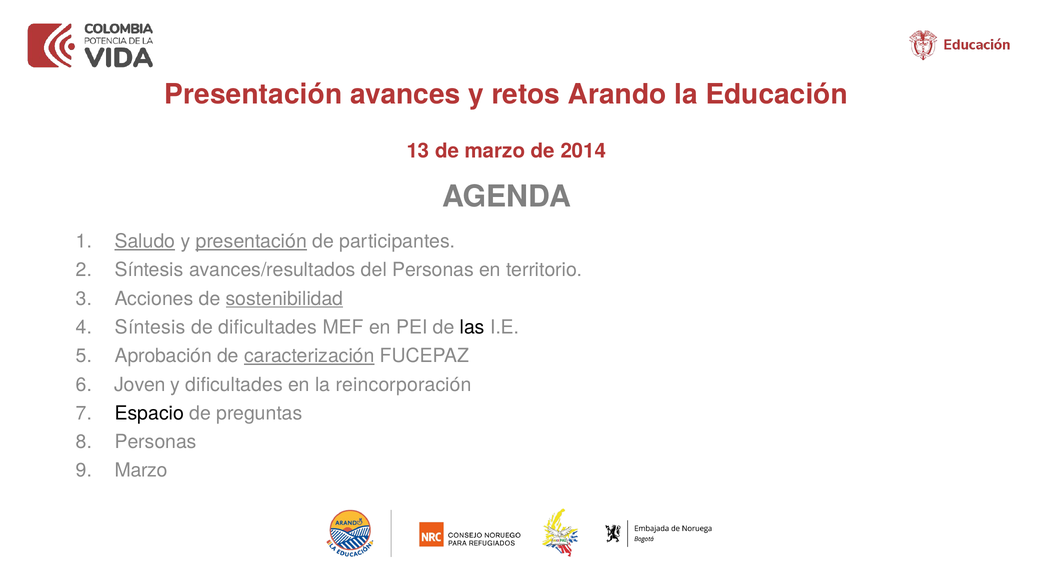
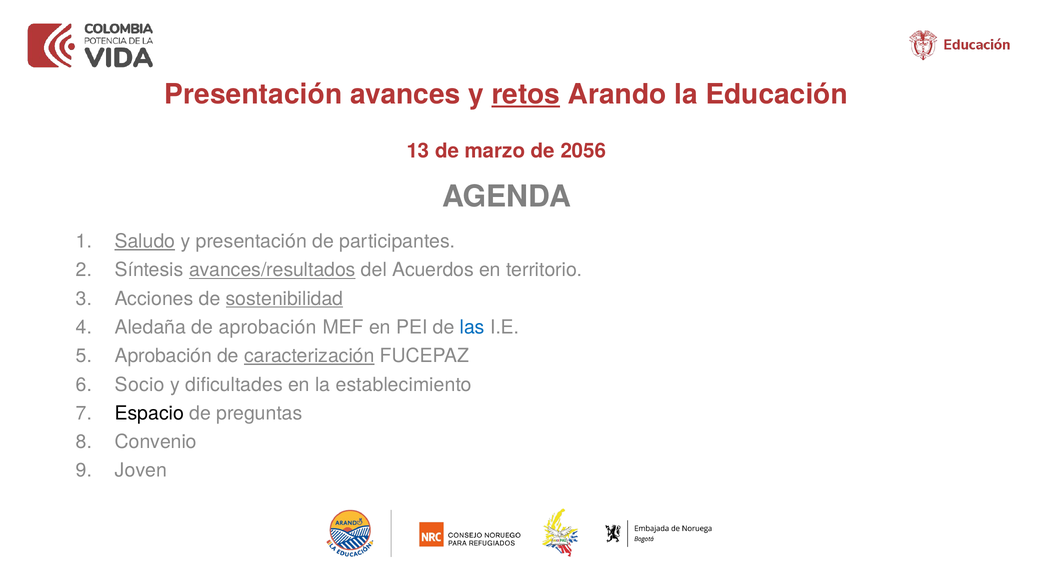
retos underline: none -> present (526, 94)
2014: 2014 -> 2056 (583, 151)
presentación underline: present -> none (251, 241)
avances/resultados underline: none -> present (272, 270)
del Personas: Personas -> Acuerdos (433, 270)
Síntesis: Síntesis -> Aledaña (150, 327)
de dificultades: dificultades -> aprobación (268, 327)
las colour: black -> blue (472, 327)
Joven: Joven -> Socio (140, 385)
reincorporación: reincorporación -> establecimiento (404, 385)
Personas: Personas -> Convenio (156, 442)
Marzo: Marzo -> Joven (141, 470)
